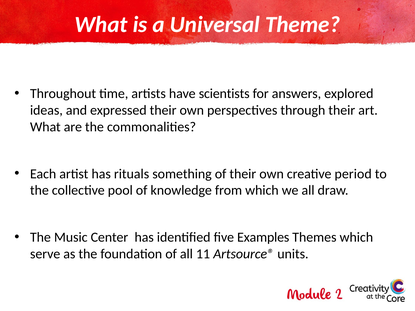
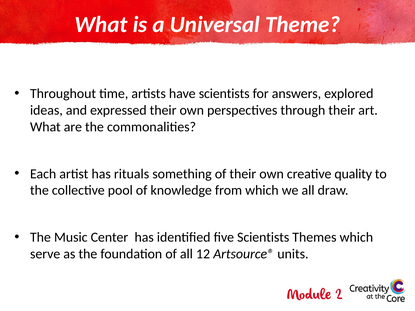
period: period -> quality (353, 174)
five Examples: Examples -> Scientists (263, 238)
11: 11 -> 12 (203, 254)
